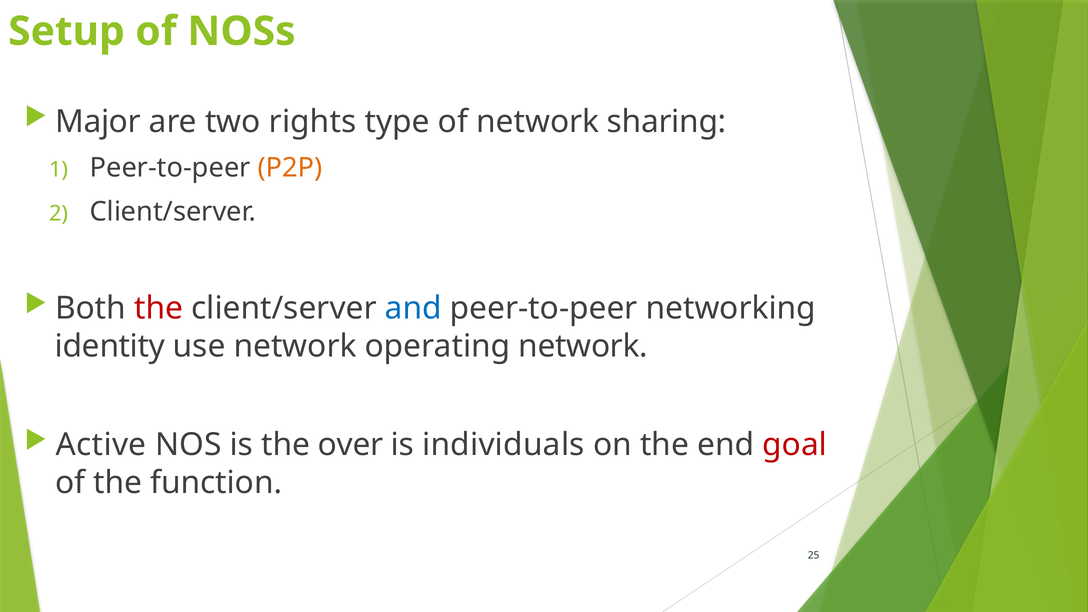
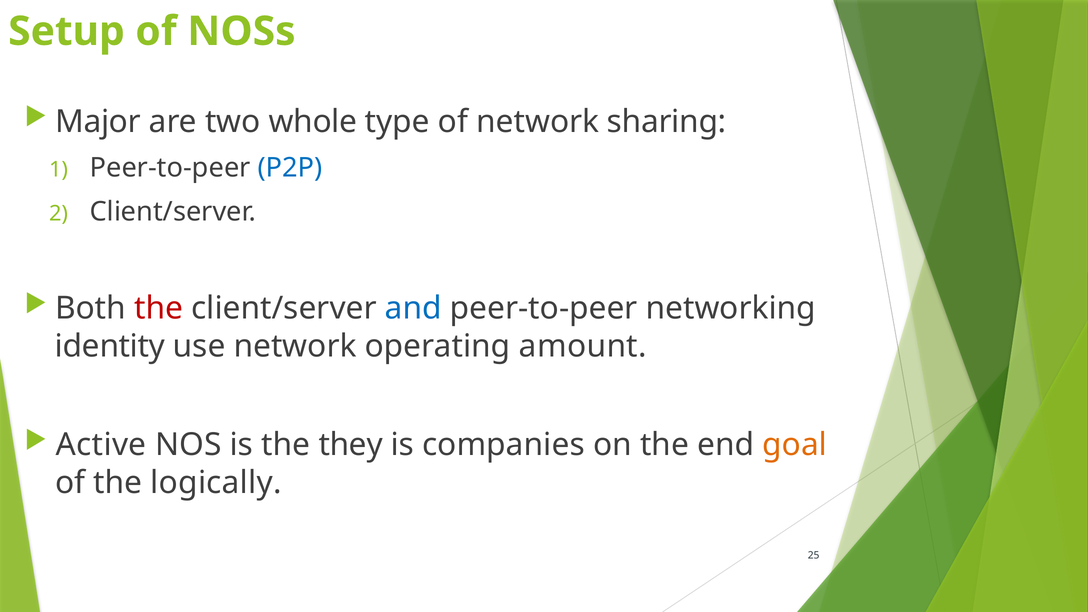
rights: rights -> whole (313, 122)
P2P colour: orange -> blue (290, 168)
operating network: network -> amount (583, 346)
over: over -> they (351, 445)
individuals: individuals -> companies (504, 445)
goal colour: red -> orange (795, 445)
function: function -> logically (216, 483)
